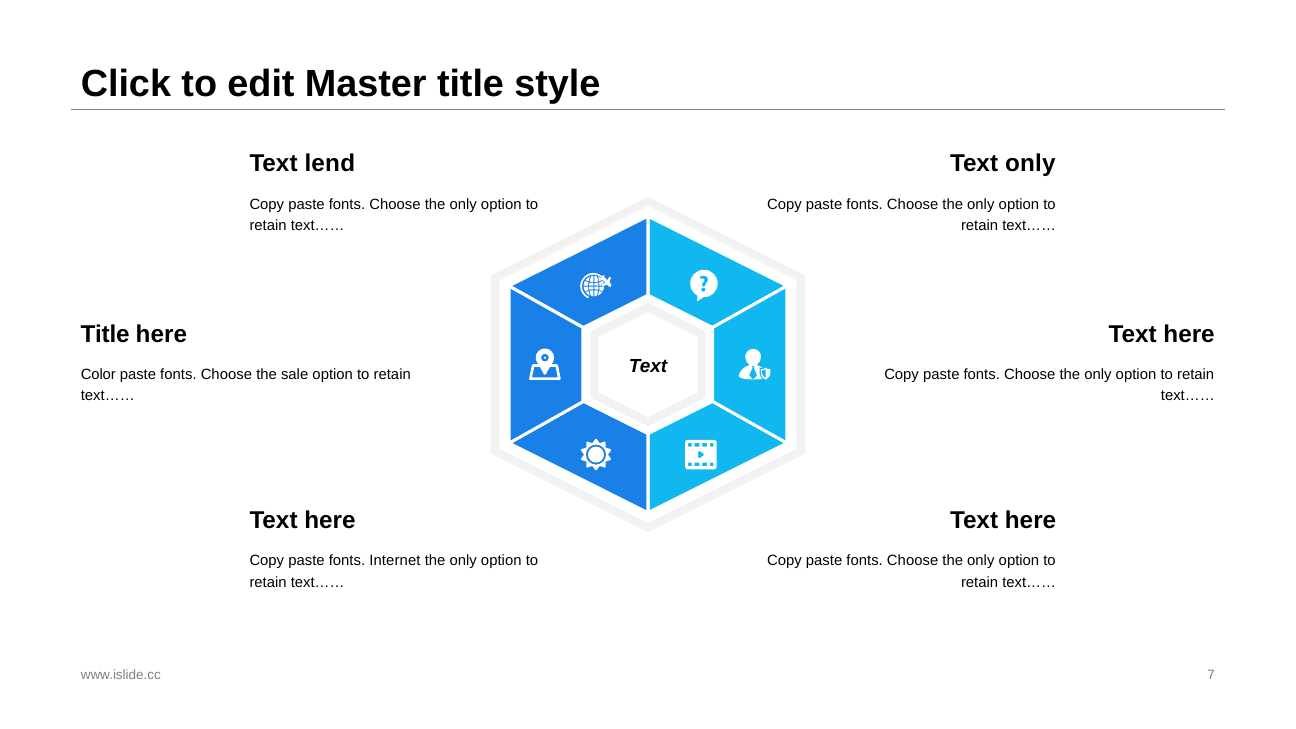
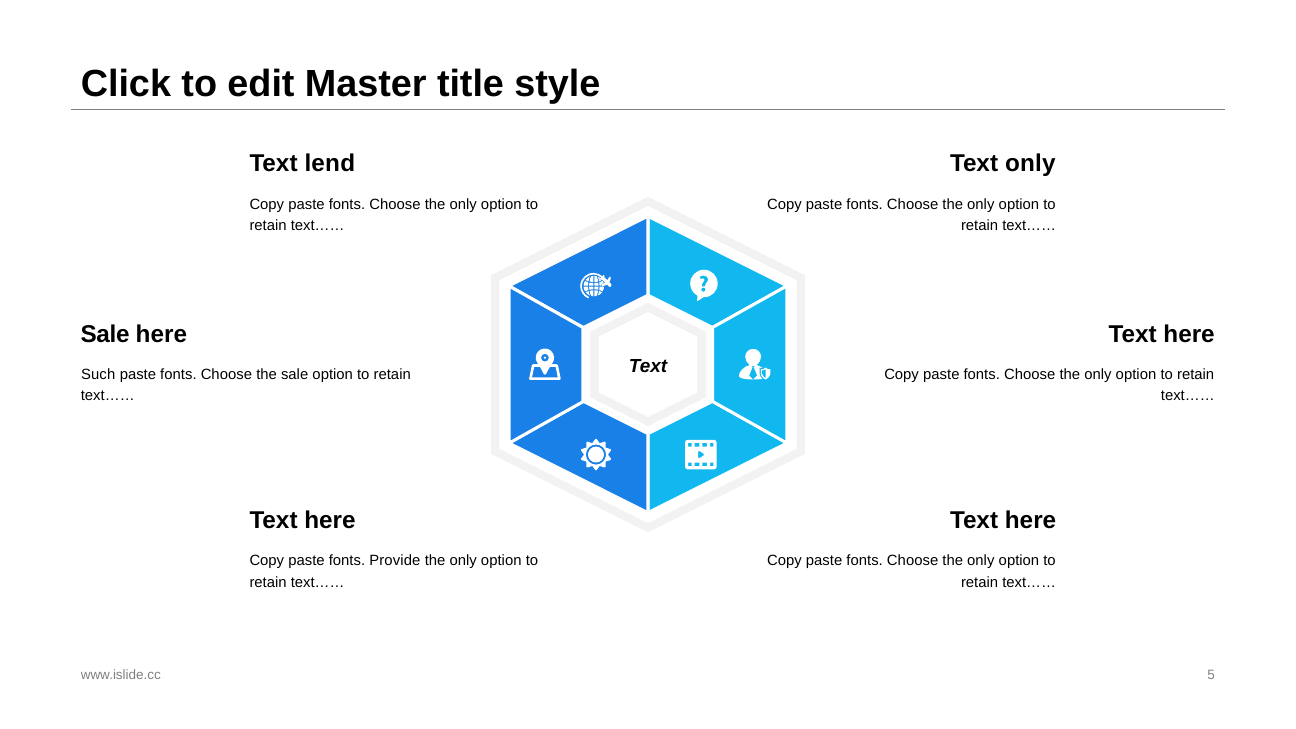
Title: Title -> Sale (105, 334)
Color: Color -> Such (98, 374)
Internet: Internet -> Provide (395, 561)
7: 7 -> 5 (1211, 675)
